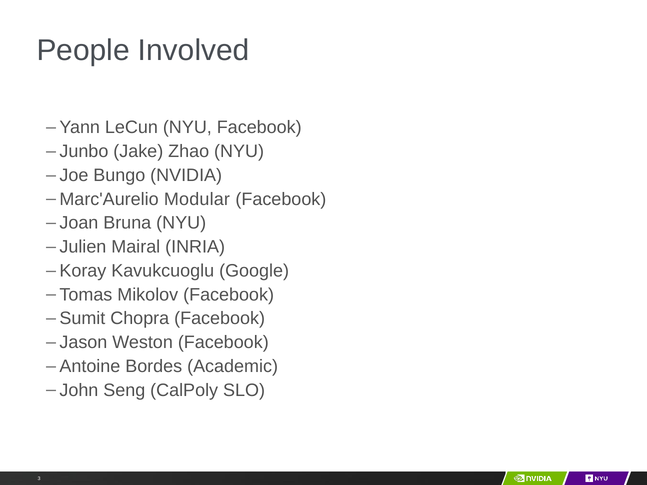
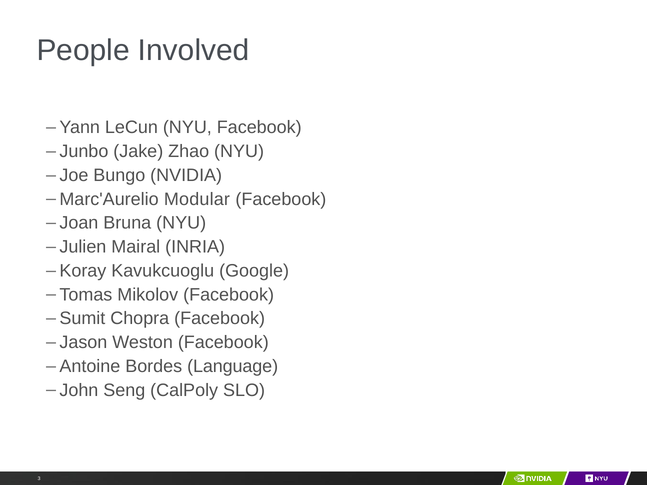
Academic: Academic -> Language (233, 367)
